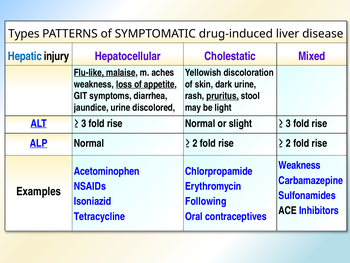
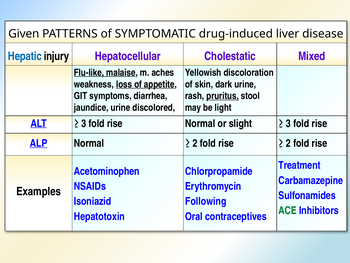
Types: Types -> Given (24, 34)
Weakness: Weakness -> Treatment (299, 165)
ACE colour: black -> green (288, 210)
Tetracycline: Tetracycline -> Hepatotoxin (99, 216)
